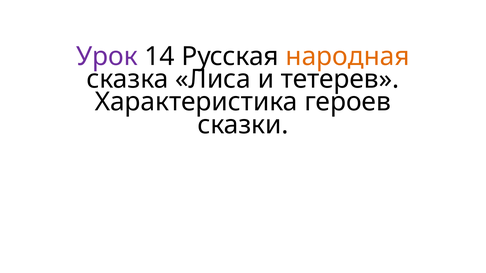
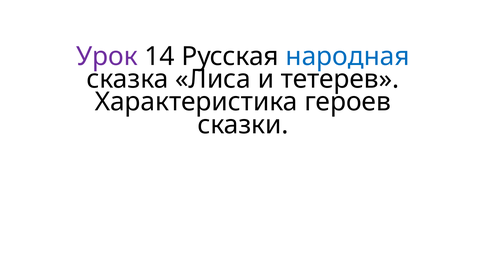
народная colour: orange -> blue (348, 57)
